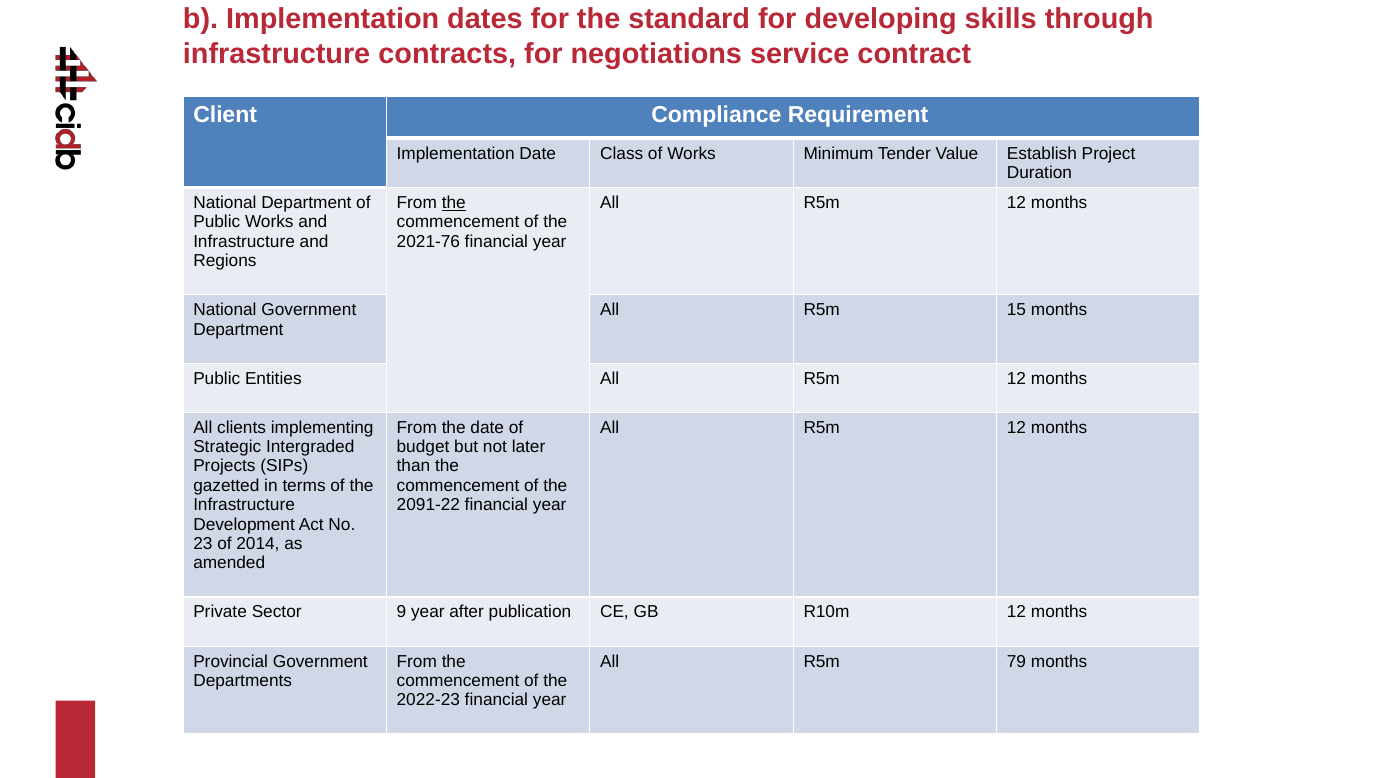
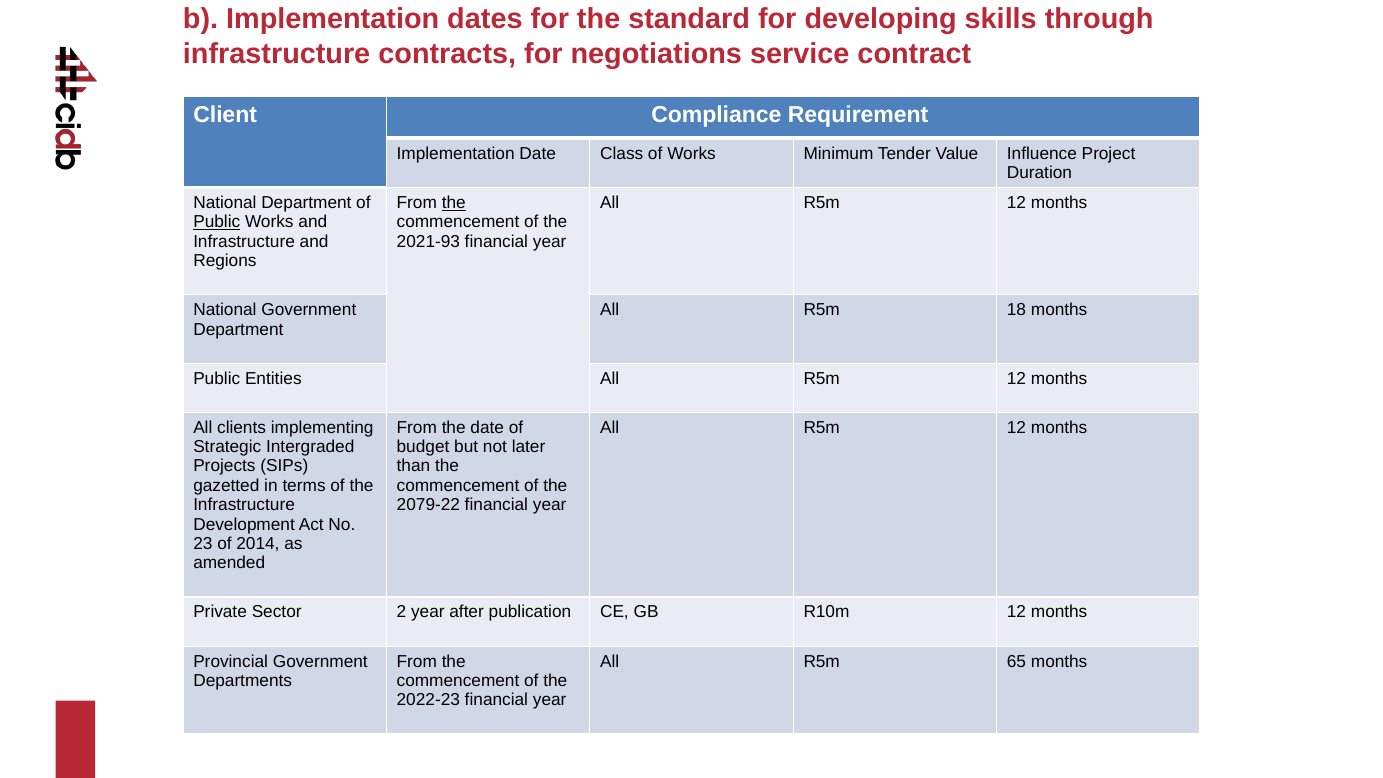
Establish: Establish -> Influence (1042, 154)
Public underline: none -> present (217, 222)
2021-76: 2021-76 -> 2021-93 (428, 241)
15: 15 -> 18 (1017, 310)
2091-22: 2091-22 -> 2079-22 (428, 505)
9: 9 -> 2 (402, 612)
79: 79 -> 65 (1017, 661)
